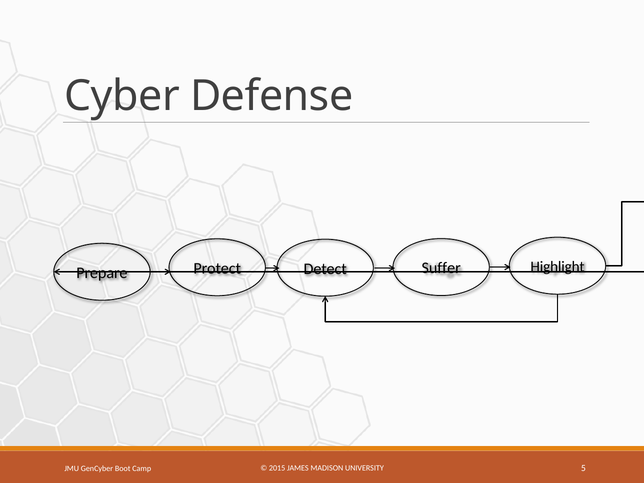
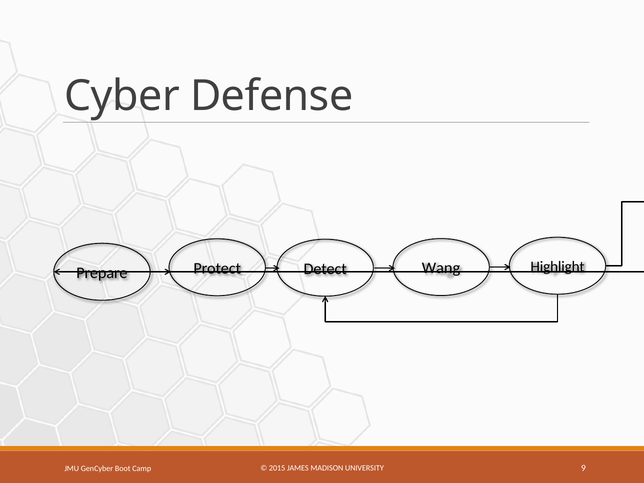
Suffer: Suffer -> Wang (441, 268)
5: 5 -> 9 (583, 468)
